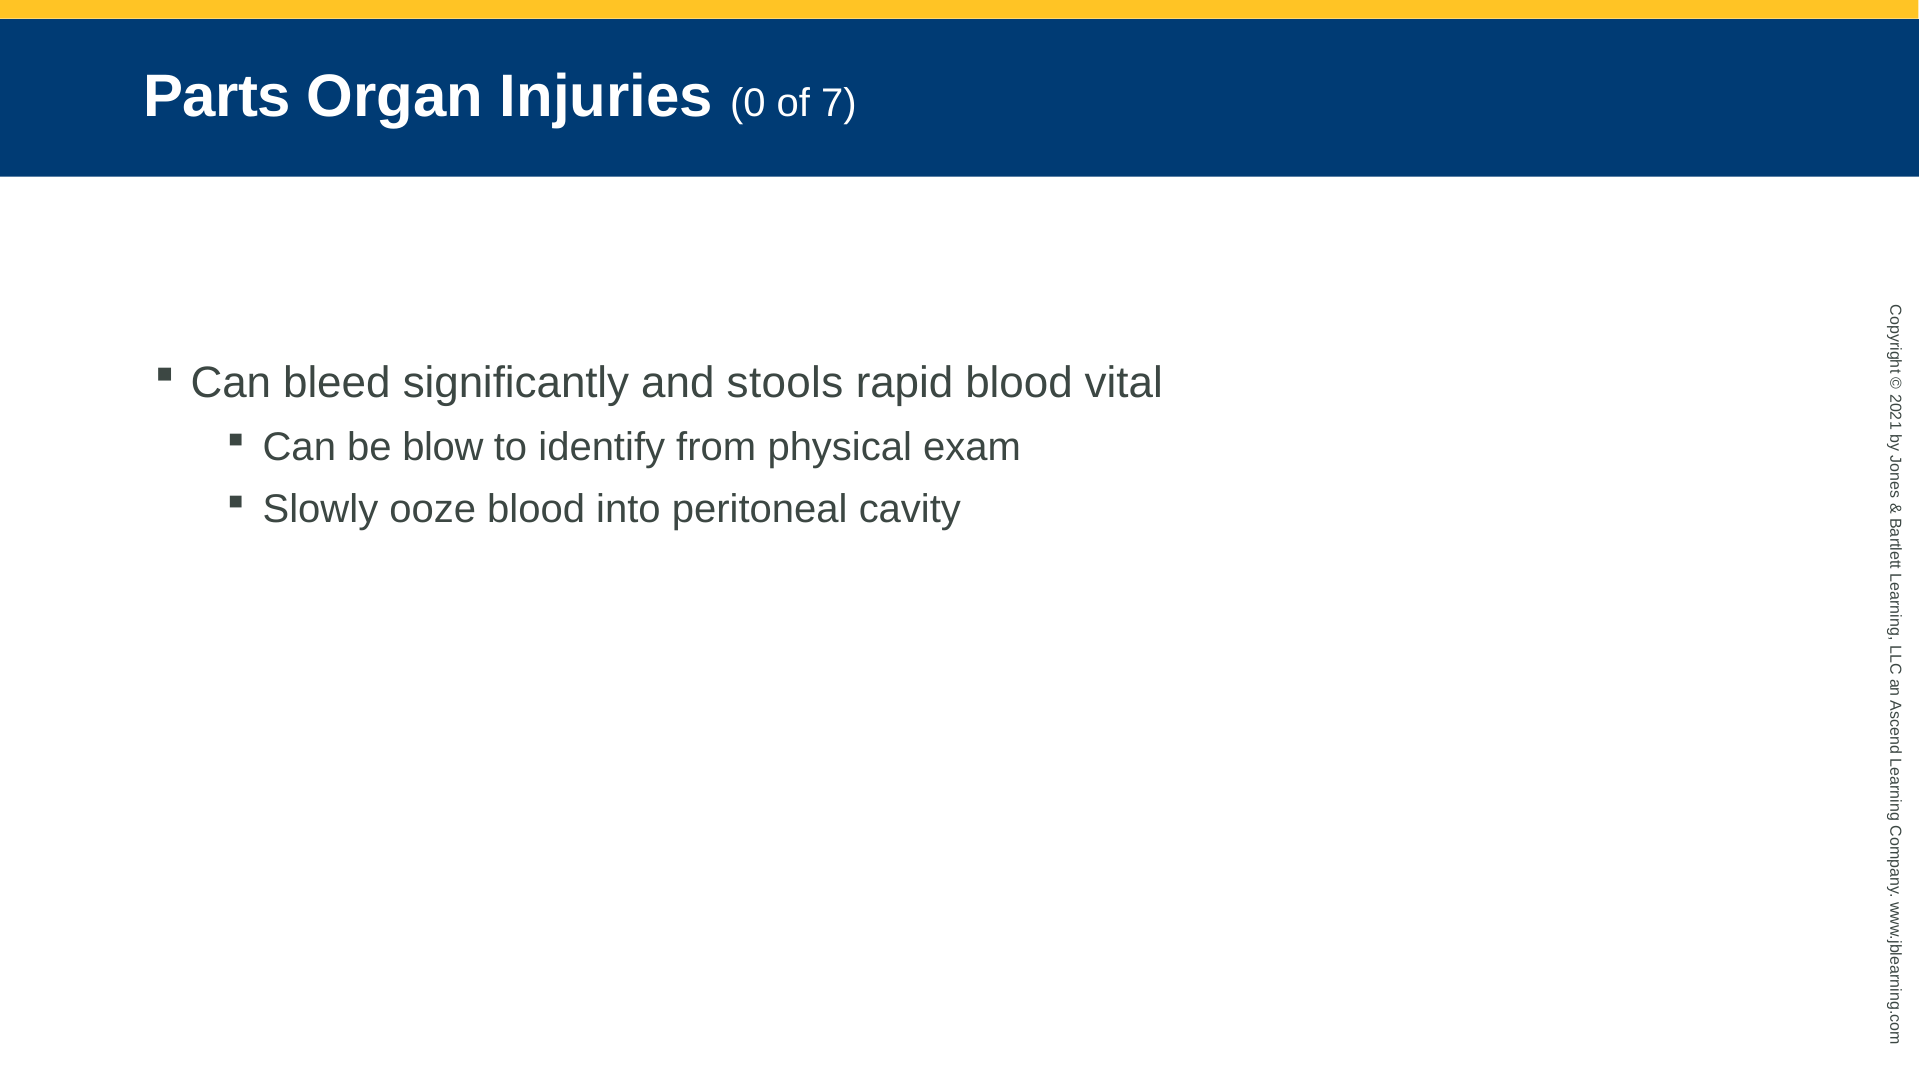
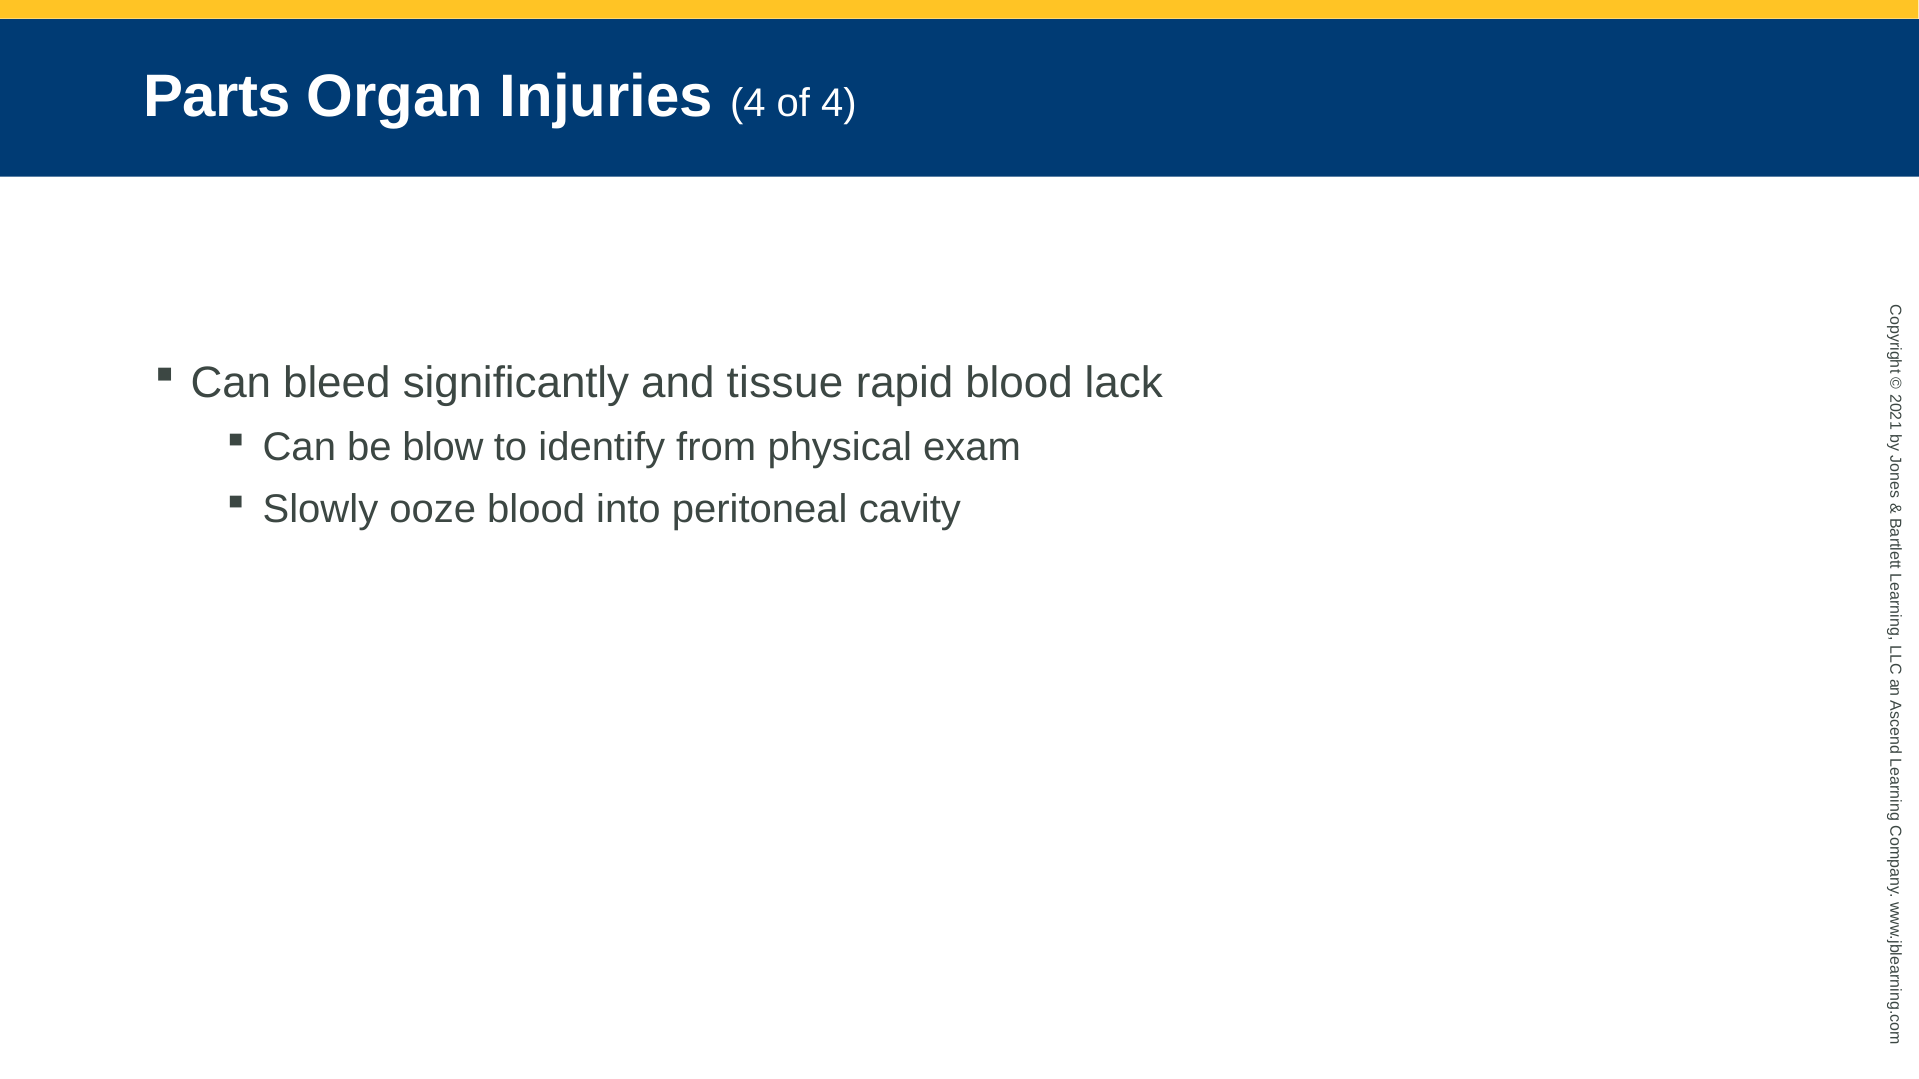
Injuries 0: 0 -> 4 (748, 103)
of 7: 7 -> 4 (839, 103)
stools: stools -> tissue (785, 383)
vital: vital -> lack (1124, 383)
